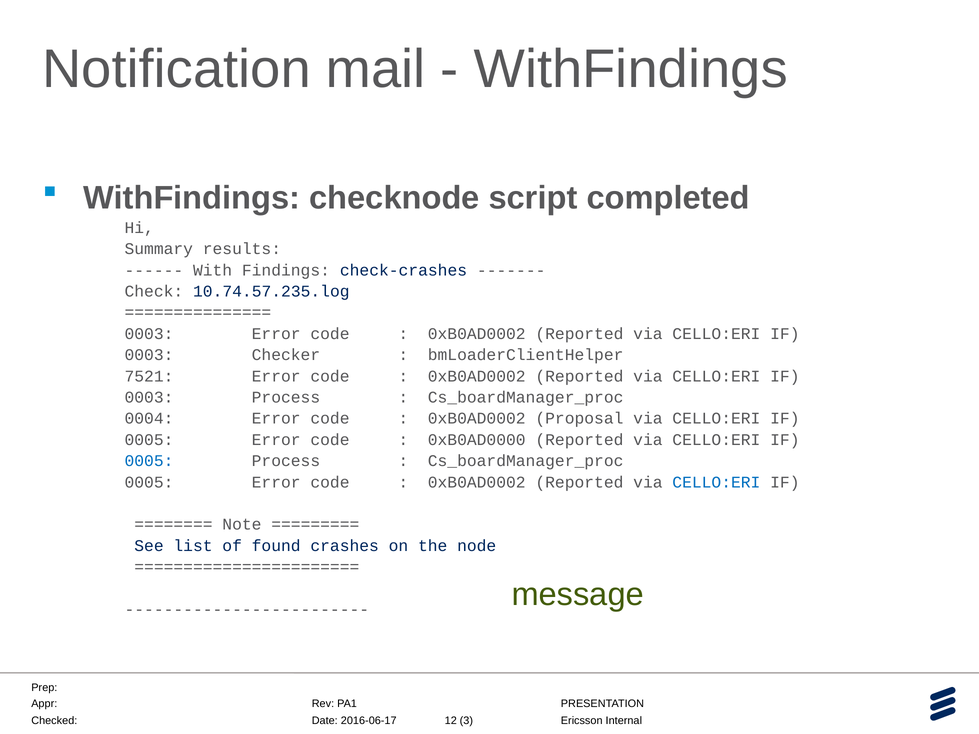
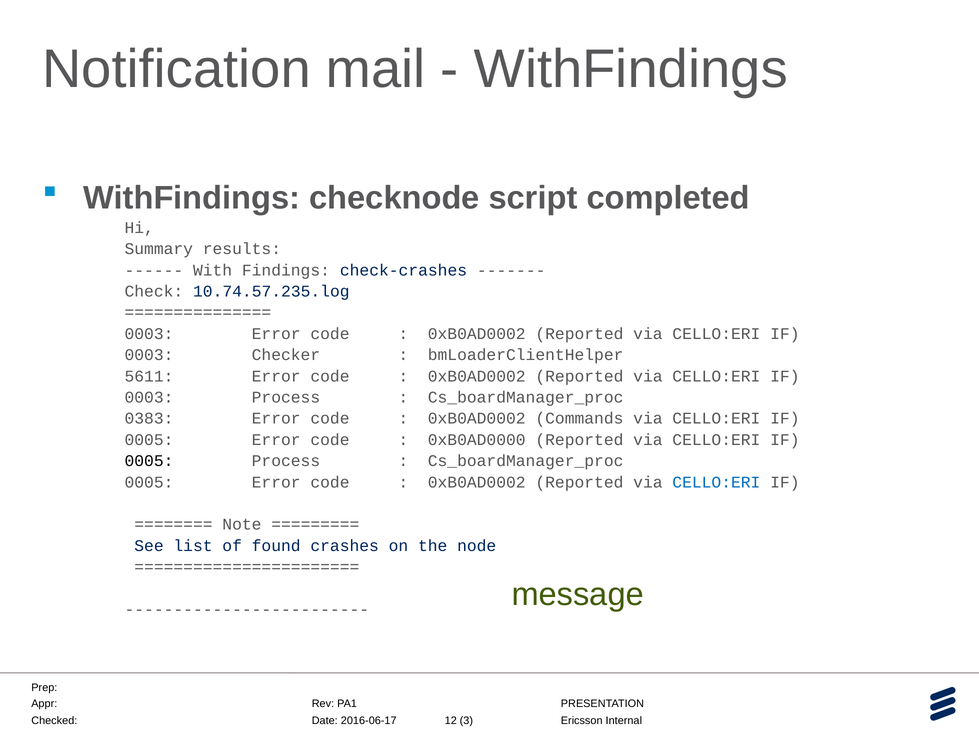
7521: 7521 -> 5611 (149, 376)
0004: 0004 -> 0383 (149, 419)
Proposal: Proposal -> Commands (579, 419)
0005 colour: blue -> black (149, 461)
